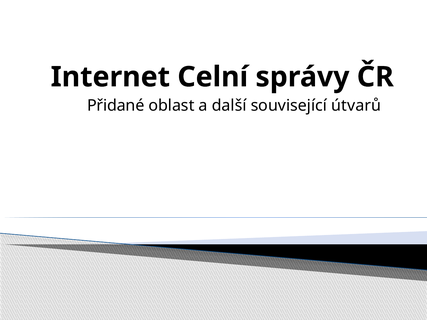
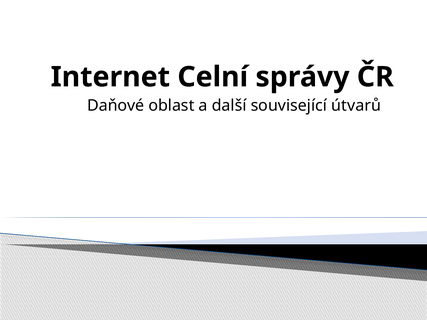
Přidané: Přidané -> Daňové (116, 106)
